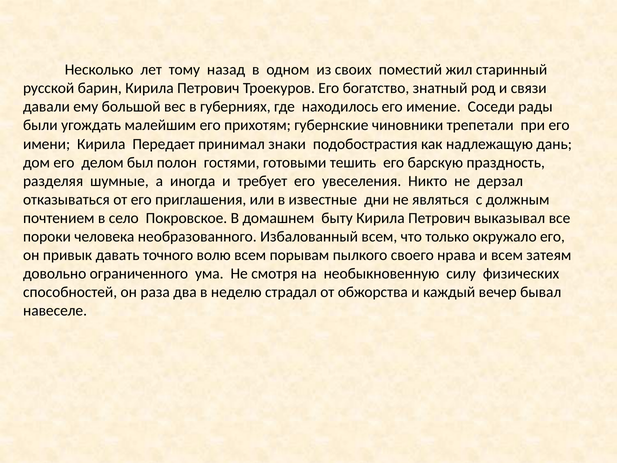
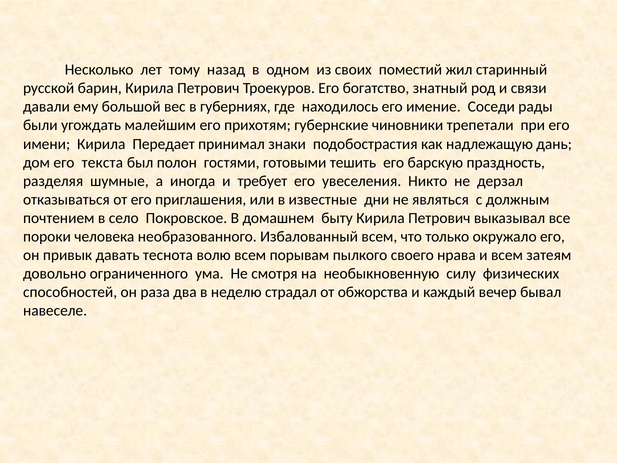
делом: делом -> текста (102, 162)
точного: точного -> теснота (168, 255)
